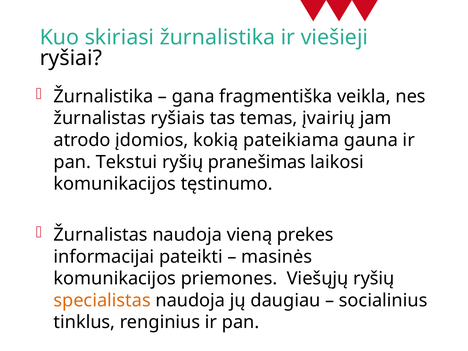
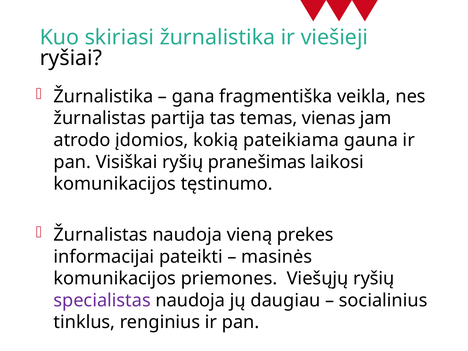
ryšiais: ryšiais -> partija (178, 118)
įvairių: įvairių -> vienas (329, 118)
Tekstui: Tekstui -> Visiškai (127, 162)
specialistas colour: orange -> purple (102, 300)
